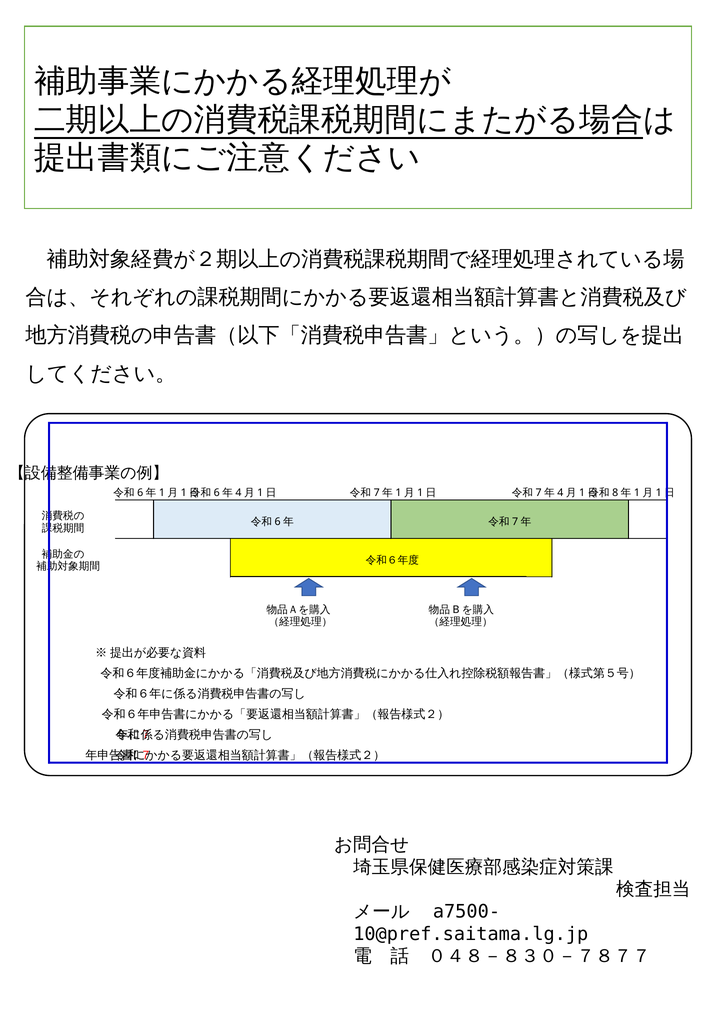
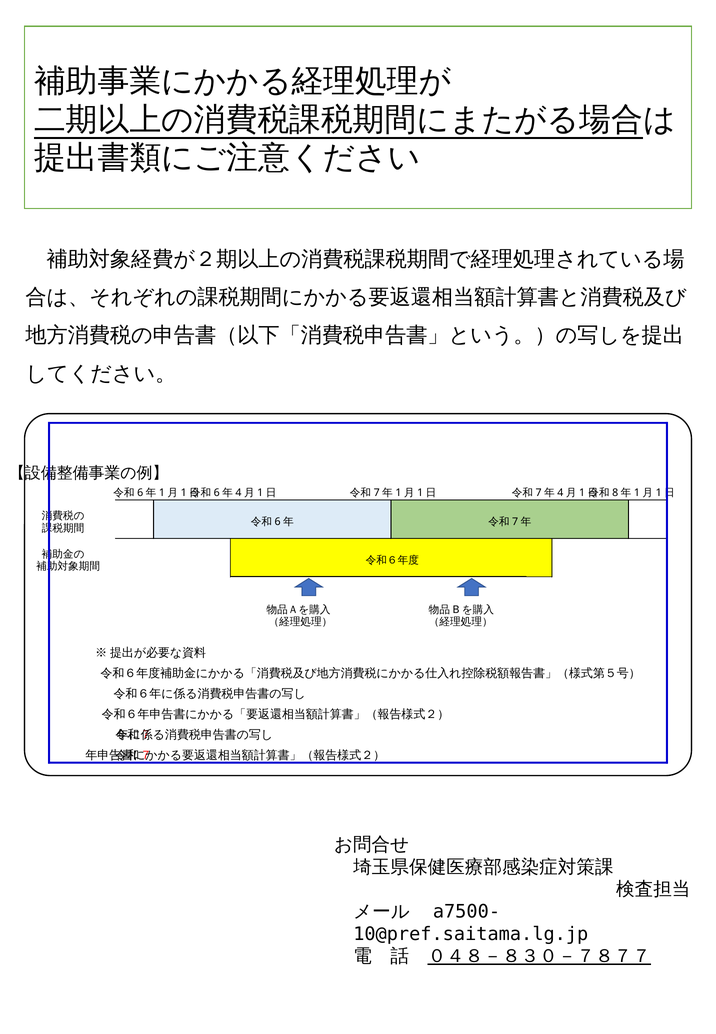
０４８－８３０－７８７７ underline: none -> present (539, 957)
